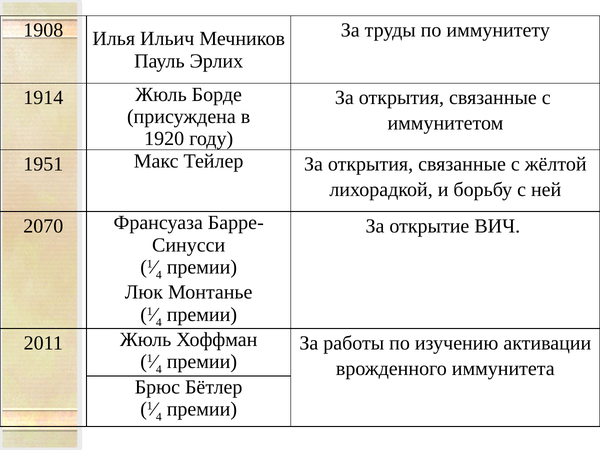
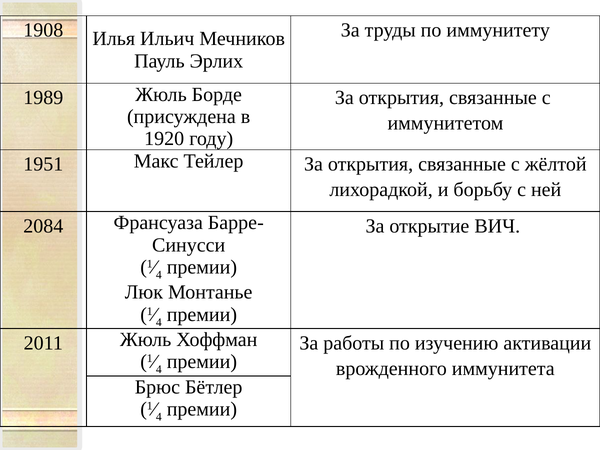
1914: 1914 -> 1989 (43, 98)
2070: 2070 -> 2084 (43, 226)
